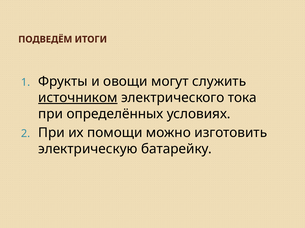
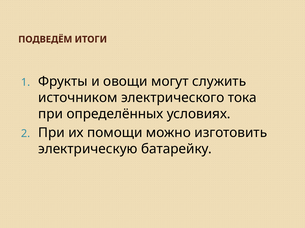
источником underline: present -> none (78, 98)
